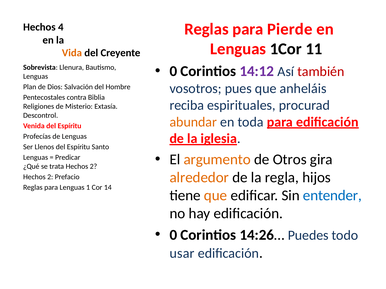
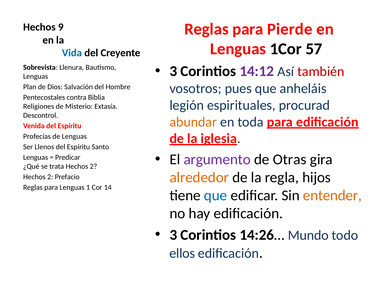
4: 4 -> 9 (61, 27)
11: 11 -> 57 (314, 49)
Vida colour: orange -> blue (72, 53)
0: 0 -> 3 (173, 71)
reciba: reciba -> legión (187, 105)
argumento colour: orange -> purple (217, 160)
Otros: Otros -> Otras (290, 160)
que colour: orange -> blue (216, 196)
entender colour: blue -> orange (332, 196)
0: 0 -> 3 (173, 235)
Puedes: Puedes -> Mundo (308, 236)
usar: usar -> ellos (182, 254)
